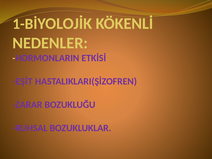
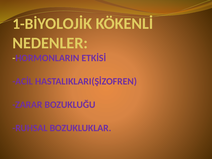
EŞİT: EŞİT -> ACİL (23, 81)
